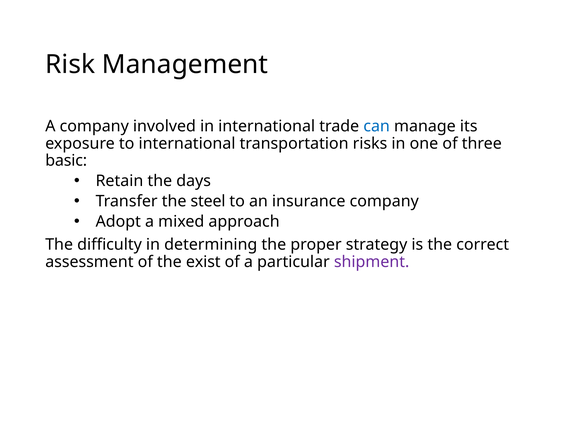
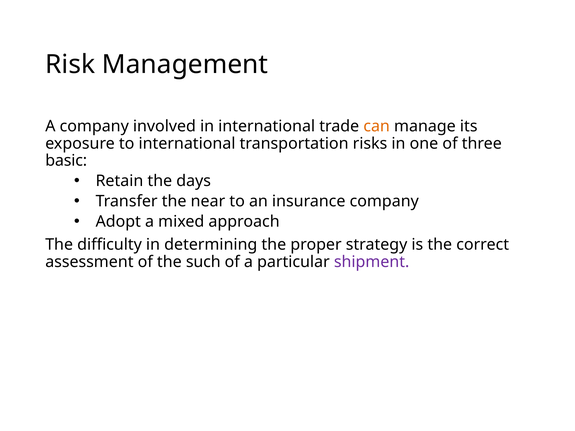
can colour: blue -> orange (377, 126)
steel: steel -> near (208, 201)
exist: exist -> such (203, 262)
